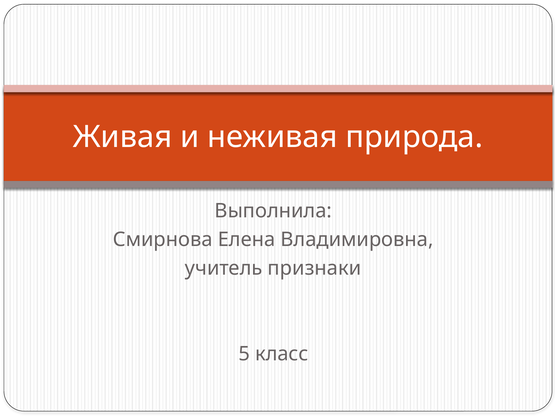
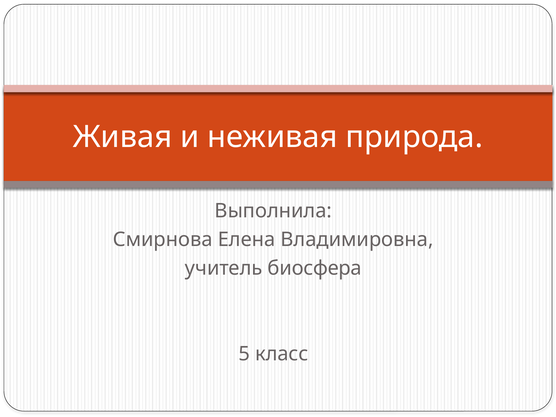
признаки: признаки -> биосфера (315, 268)
